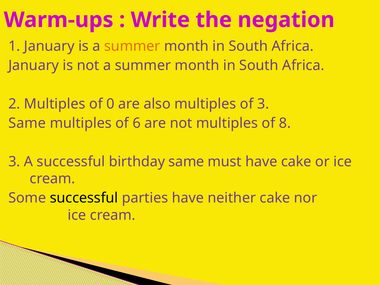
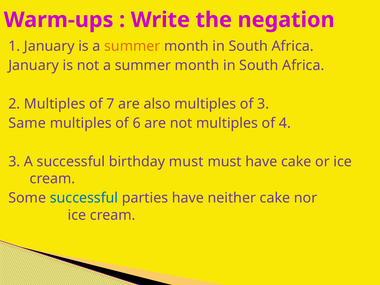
0: 0 -> 7 (110, 104)
8: 8 -> 4 (285, 123)
birthday same: same -> must (186, 162)
successful colour: black -> blue (84, 198)
